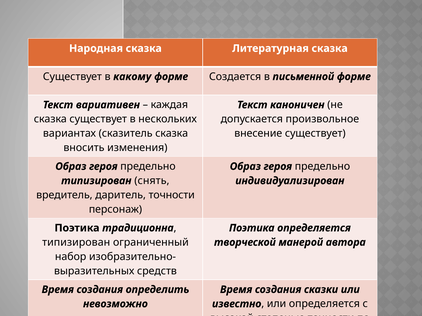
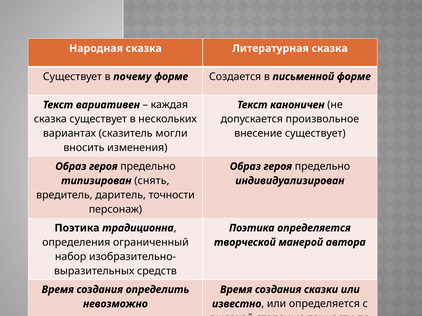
какому: какому -> почему (132, 77)
сказитель сказка: сказка -> могли (172, 134)
типизирован: типизирован -> определения (76, 243)
